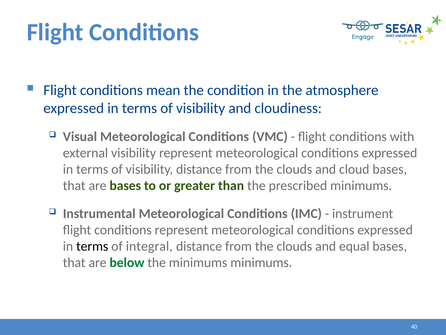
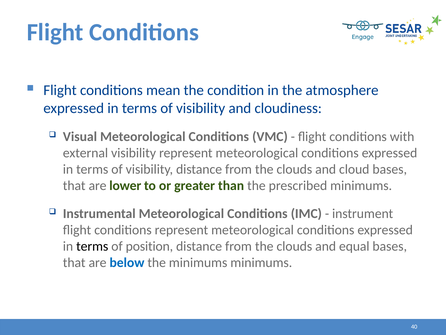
are bases: bases -> lower (125, 186)
integral: integral -> position (149, 246)
below colour: green -> blue (127, 262)
